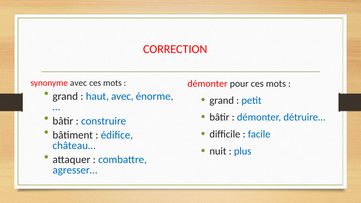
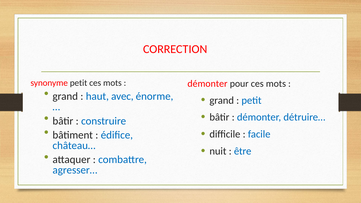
synonyme avec: avec -> petit (79, 83)
plus: plus -> être (243, 151)
